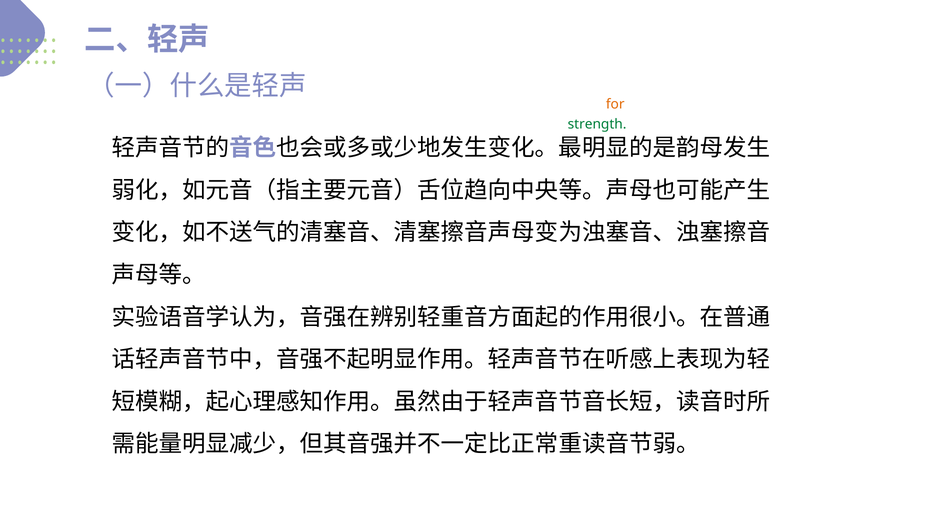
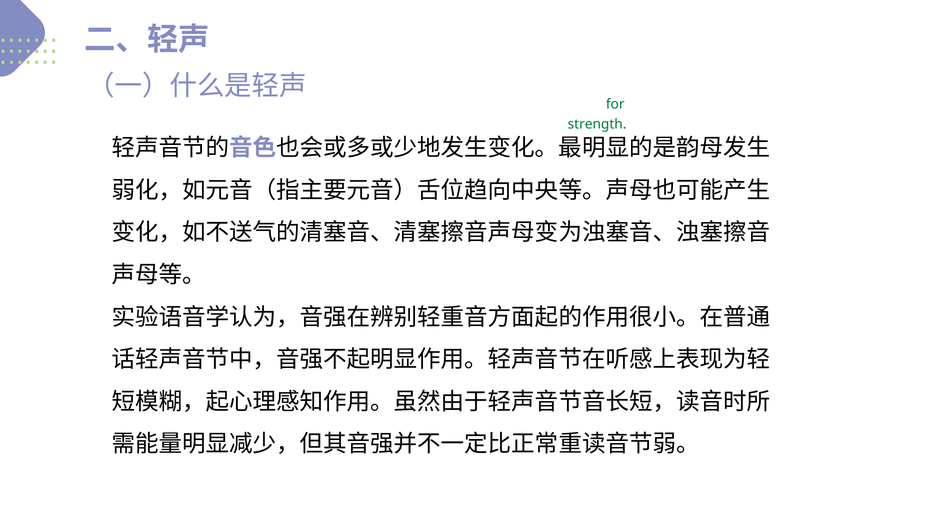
for colour: orange -> green (615, 104)
